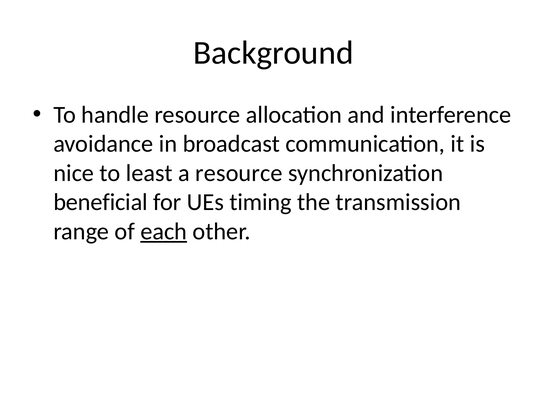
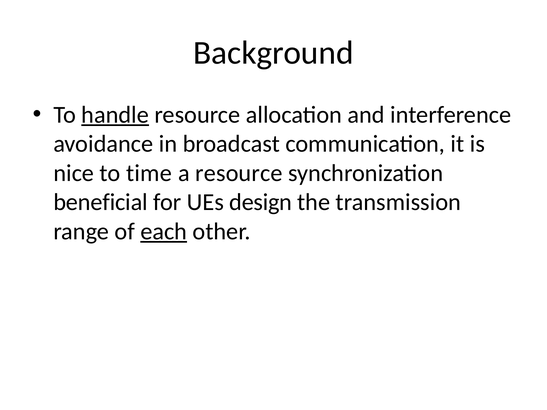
handle underline: none -> present (115, 115)
least: least -> time (149, 173)
timing: timing -> design (261, 202)
